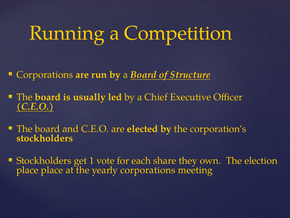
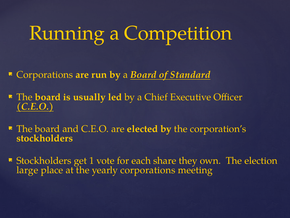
Structure: Structure -> Standard (190, 75)
place: place -> large (27, 170)
